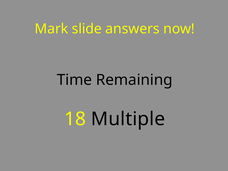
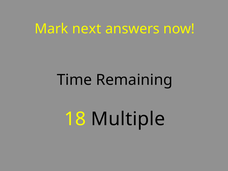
slide: slide -> next (87, 29)
